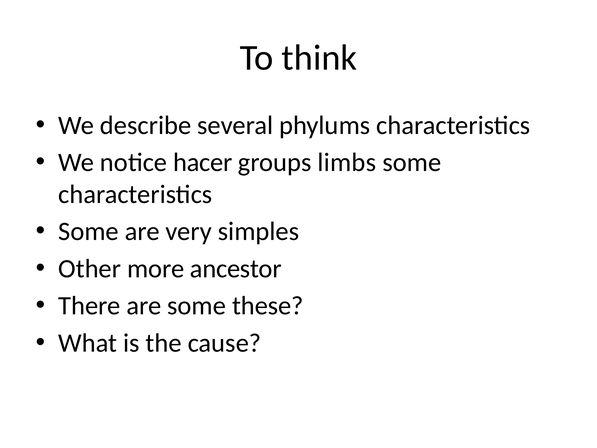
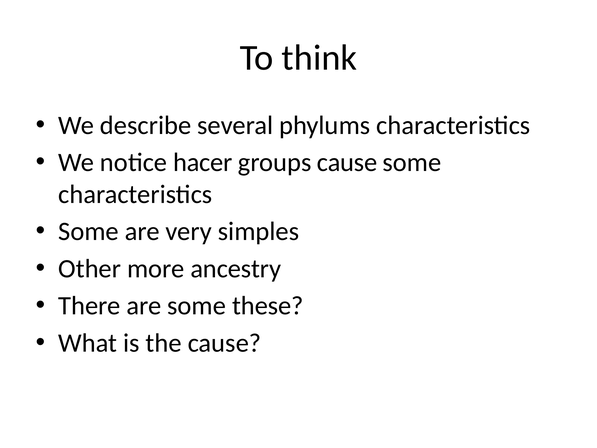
groups limbs: limbs -> cause (347, 162)
ancestor: ancestor -> ancestry (236, 269)
